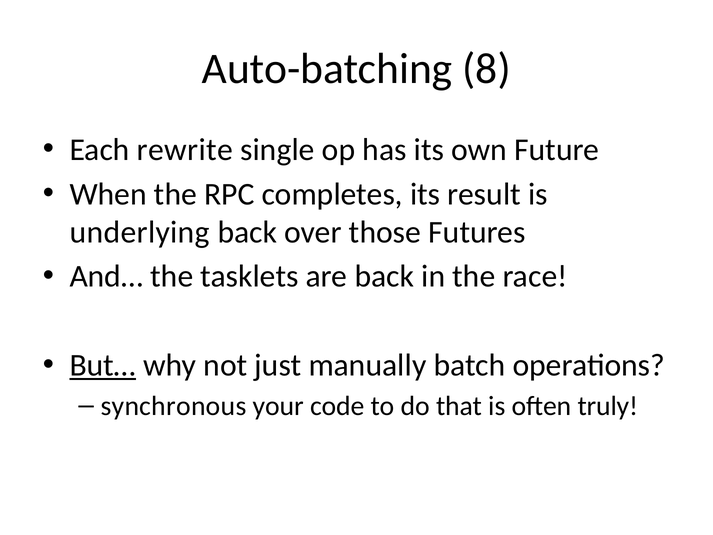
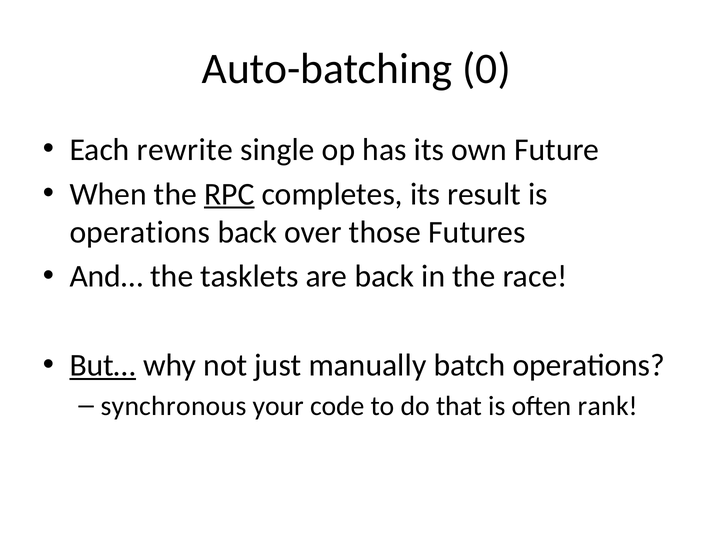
8: 8 -> 0 (487, 69)
RPC underline: none -> present (229, 194)
underlying: underlying -> operations (140, 232)
truly: truly -> rank (608, 406)
